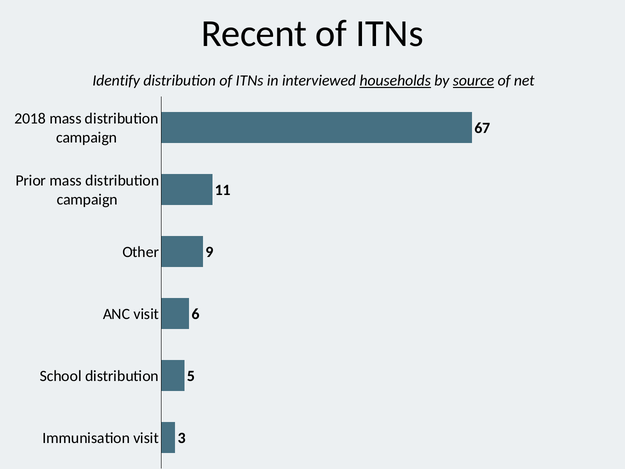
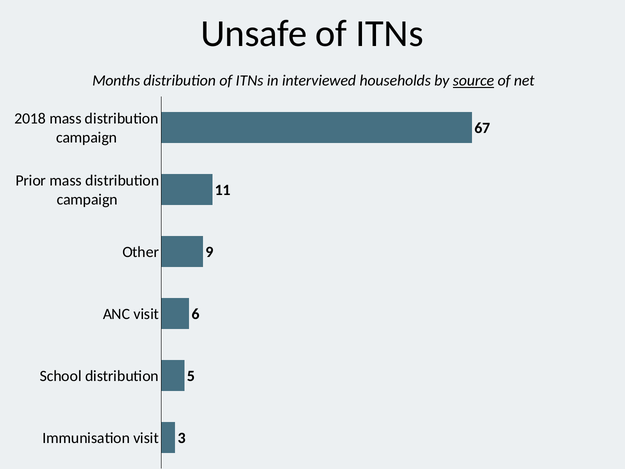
Recent: Recent -> Unsafe (254, 34)
Identify: Identify -> Months (116, 81)
households underline: present -> none (395, 81)
